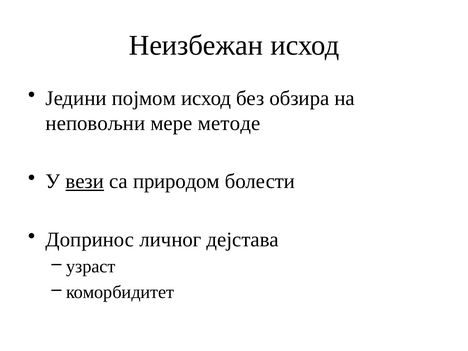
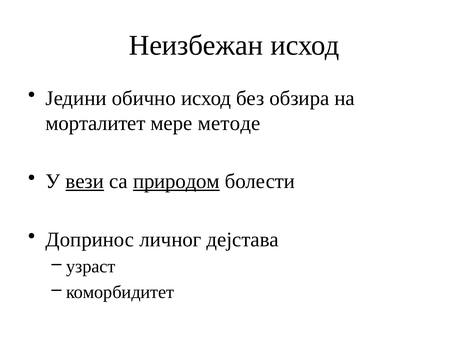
појмом: појмом -> обично (144, 98)
неповољни: неповољни -> морталитет (96, 123)
природом underline: none -> present (176, 181)
